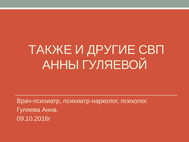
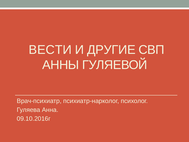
ТАКЖЕ: ТАКЖЕ -> ВЕСТИ (50, 50)
